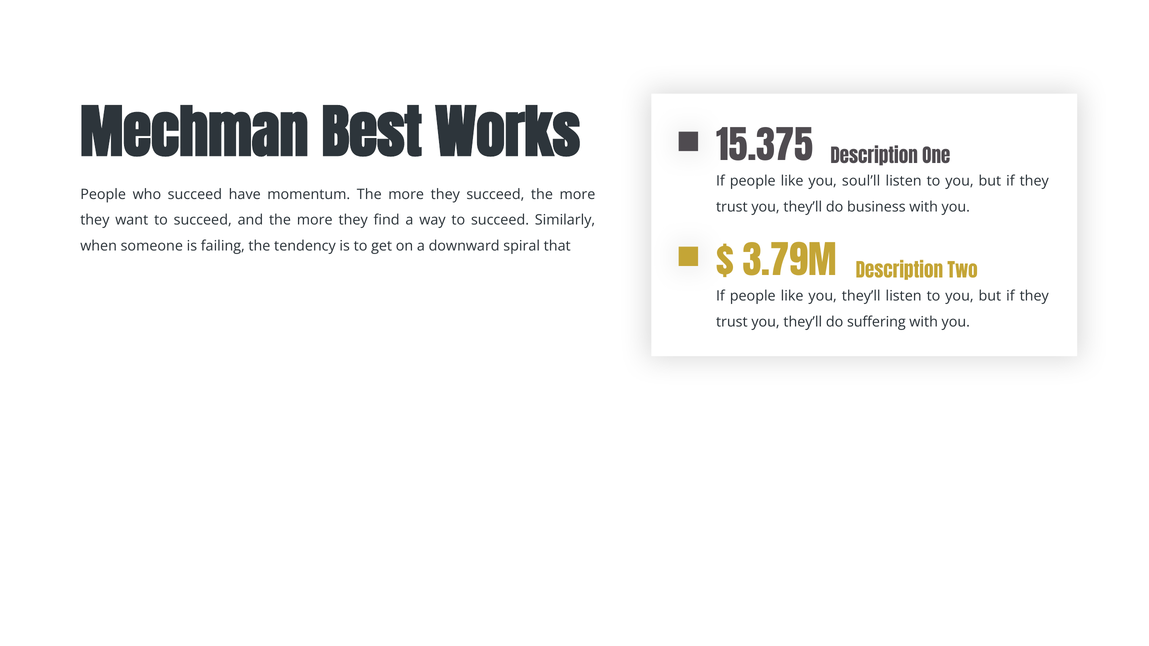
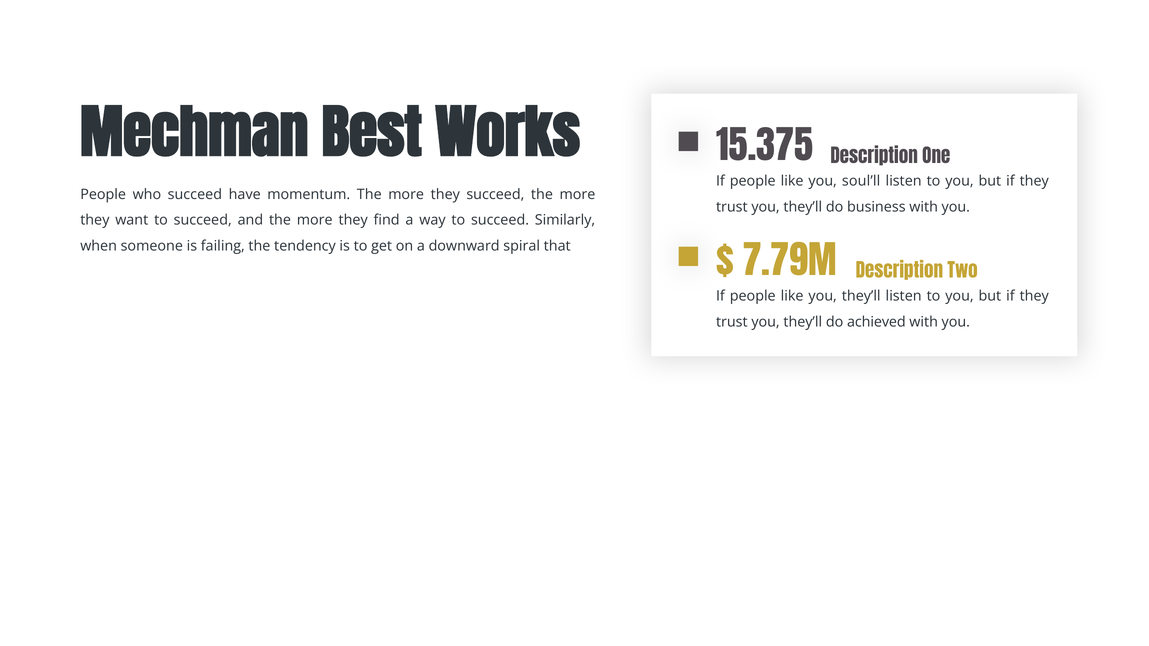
3.79M: 3.79M -> 7.79M (790, 263)
suffering: suffering -> achieved (876, 322)
